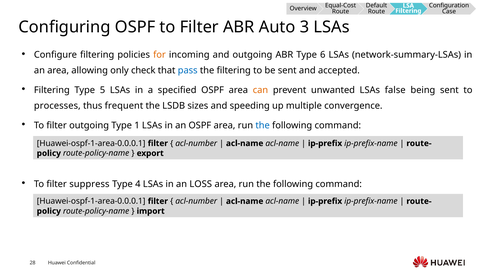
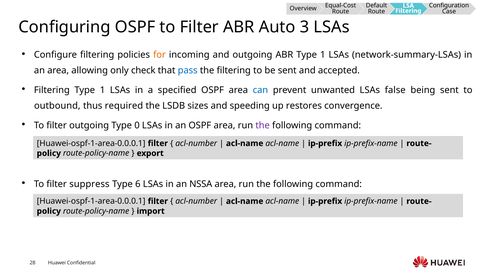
ABR Type 6: 6 -> 1 (323, 55)
Filtering Type 5: 5 -> 1 (102, 90)
can colour: orange -> blue (260, 90)
processes: processes -> outbound (57, 106)
frequent: frequent -> required (124, 106)
multiple: multiple -> restores (304, 106)
1: 1 -> 0 (137, 125)
the colour: blue -> purple (263, 125)
4: 4 -> 6 (138, 184)
LOSS: LOSS -> NSSA (201, 184)
